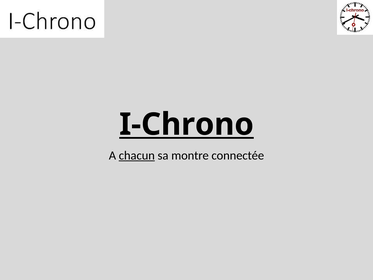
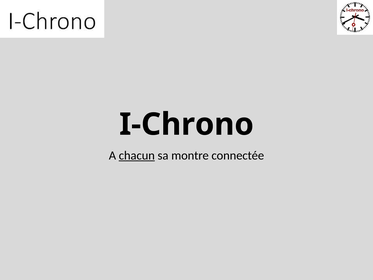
I-Chrono underline: present -> none (187, 124)
